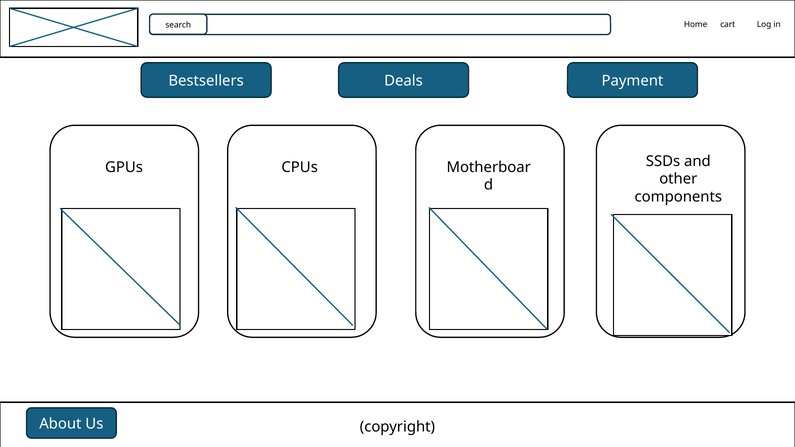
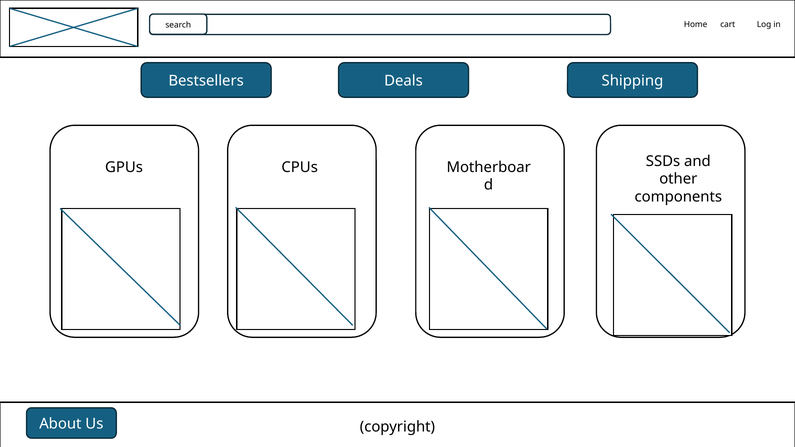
Payment: Payment -> Shipping (632, 81)
